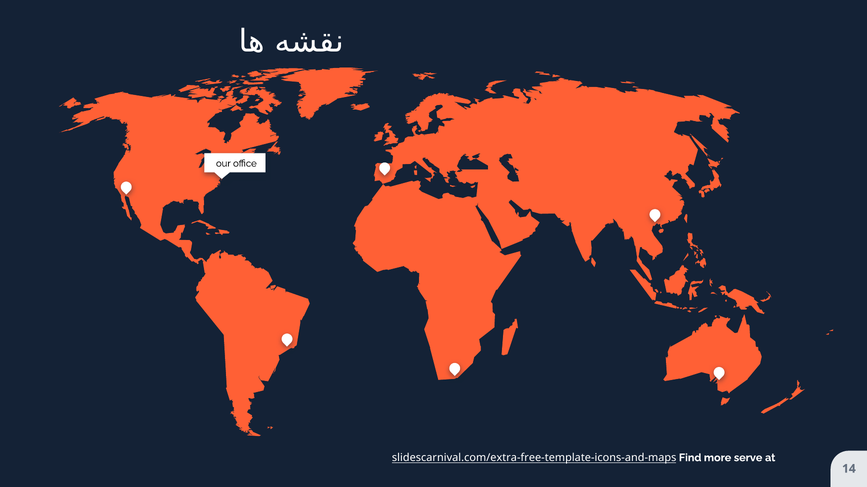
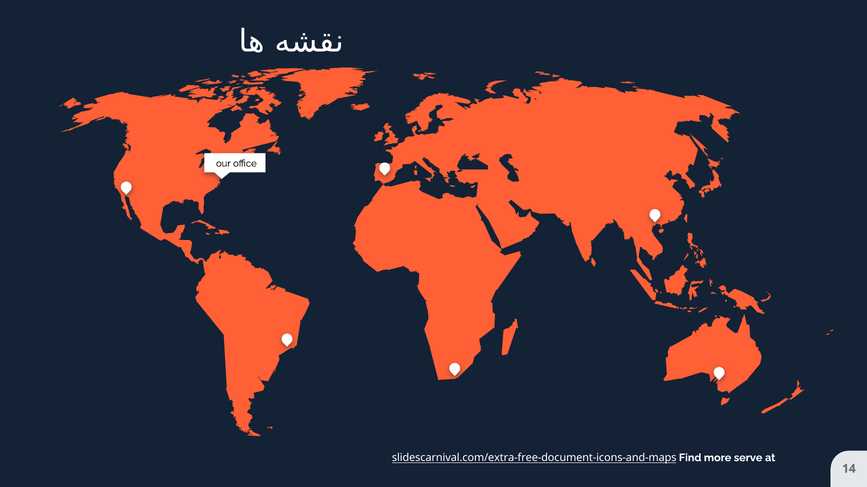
slidescarnival.com/extra-free-template-icons-and-maps: slidescarnival.com/extra-free-template-icons-and-maps -> slidescarnival.com/extra-free-document-icons-and-maps (534, 458)
